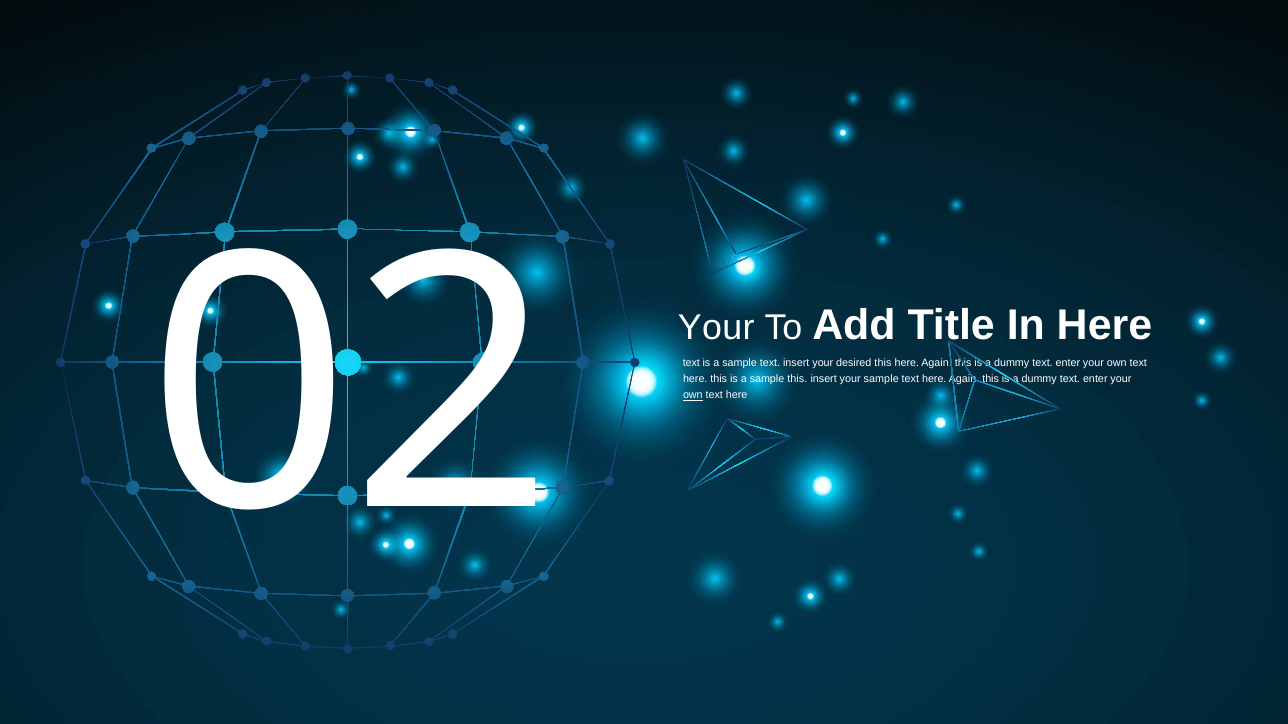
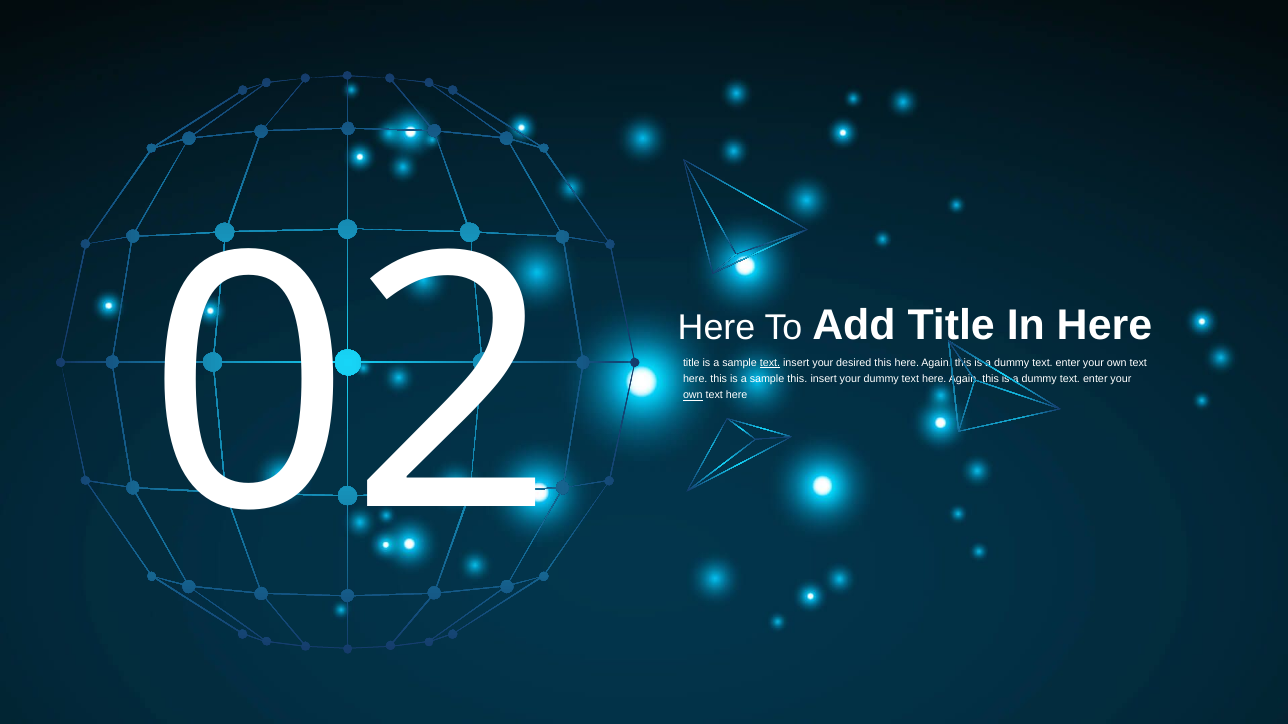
02 text: text -> title (691, 363)
text underline: none -> present (770, 363)
Your: Your -> Here (716, 328)
your sample: sample -> dummy (881, 379)
